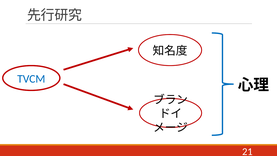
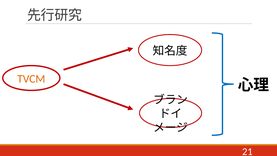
TVCM colour: blue -> orange (31, 79)
